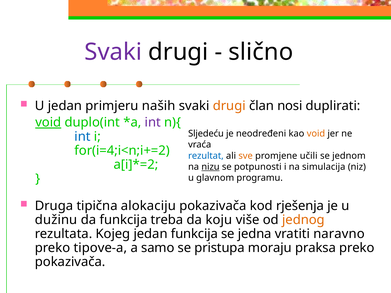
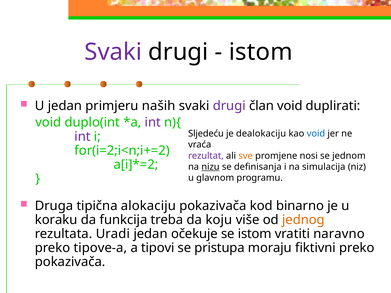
slično: slično -> istom (261, 52)
drugi colour: orange -> purple (229, 106)
član nosi: nosi -> void (290, 106)
void underline: present -> none (48, 123)
neodređeni: neodređeni -> dealokaciju (261, 134)
void colour: orange -> blue (316, 134)
int colour: blue -> purple (82, 137)
for(i=4;i<n;i+=2: for(i=4;i<n;i+=2 -> for(i=2;i<n;i+=2 (122, 151)
rezultat colour: blue -> purple (206, 156)
učili: učili -> nosi (309, 156)
potpunosti: potpunosti -> definisanja (258, 167)
rješenja: rješenja -> binarno (300, 206)
dužinu: dužinu -> koraku (56, 220)
Kojeg: Kojeg -> Uradi (113, 234)
jedan funkcija: funkcija -> očekuje (194, 234)
se jedna: jedna -> istom (255, 234)
samo: samo -> tipovi (158, 248)
praksa: praksa -> fiktivni (315, 248)
